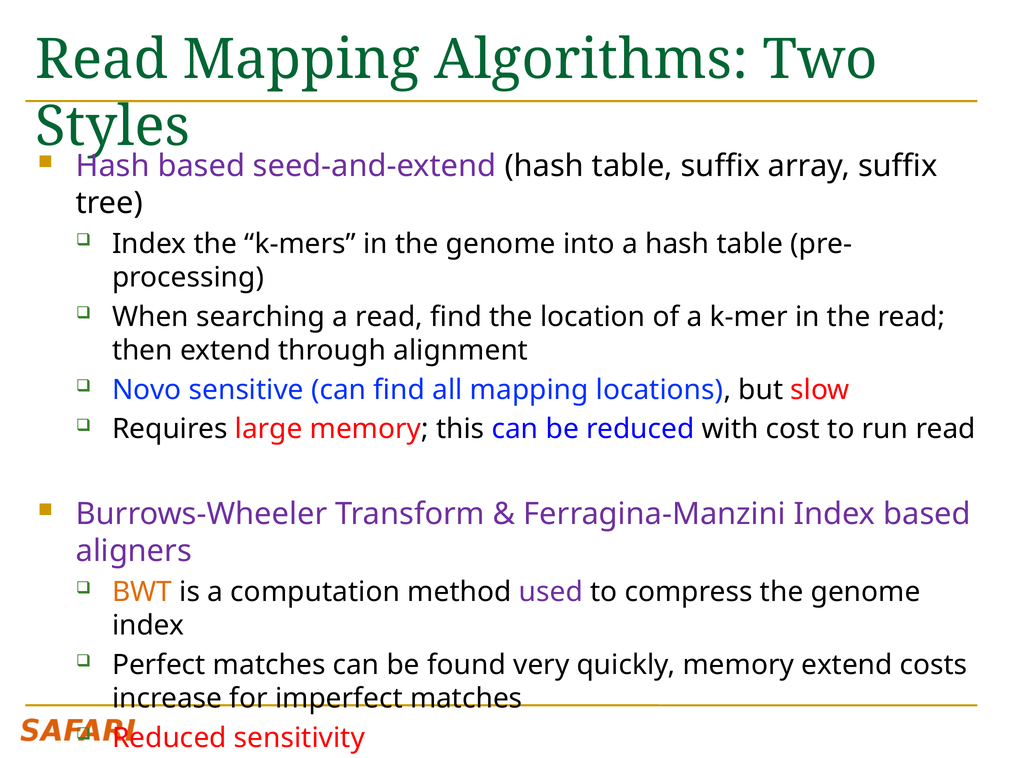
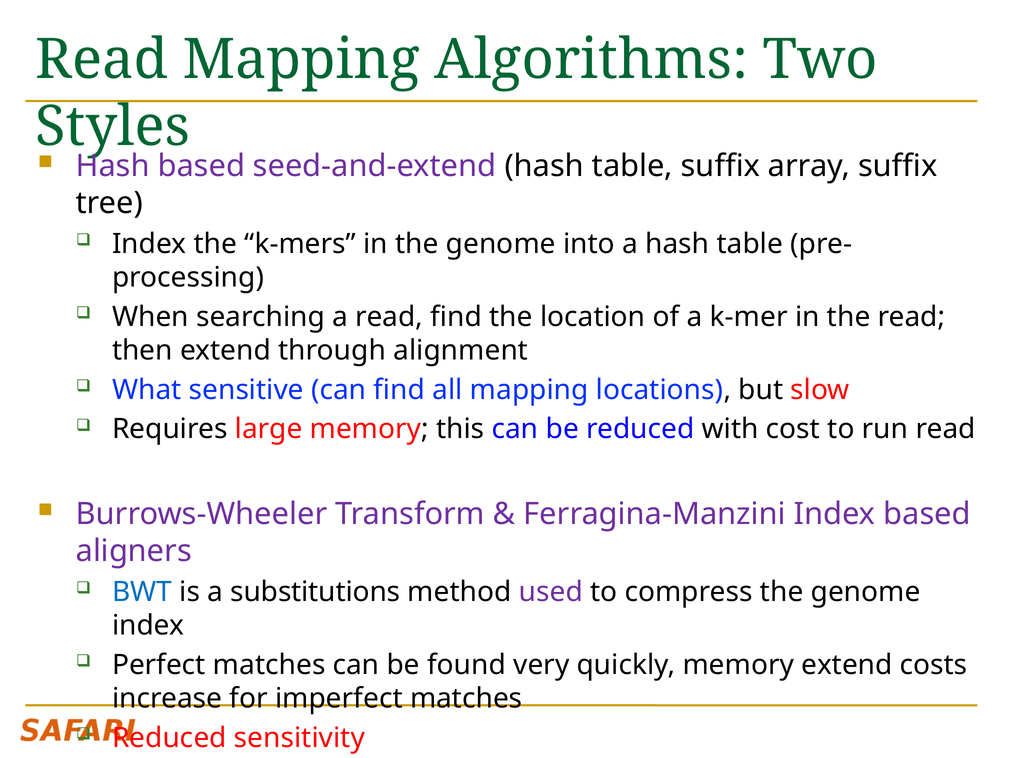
Novo: Novo -> What (147, 390)
BWT colour: orange -> blue (142, 592)
computation: computation -> substitutions (315, 592)
